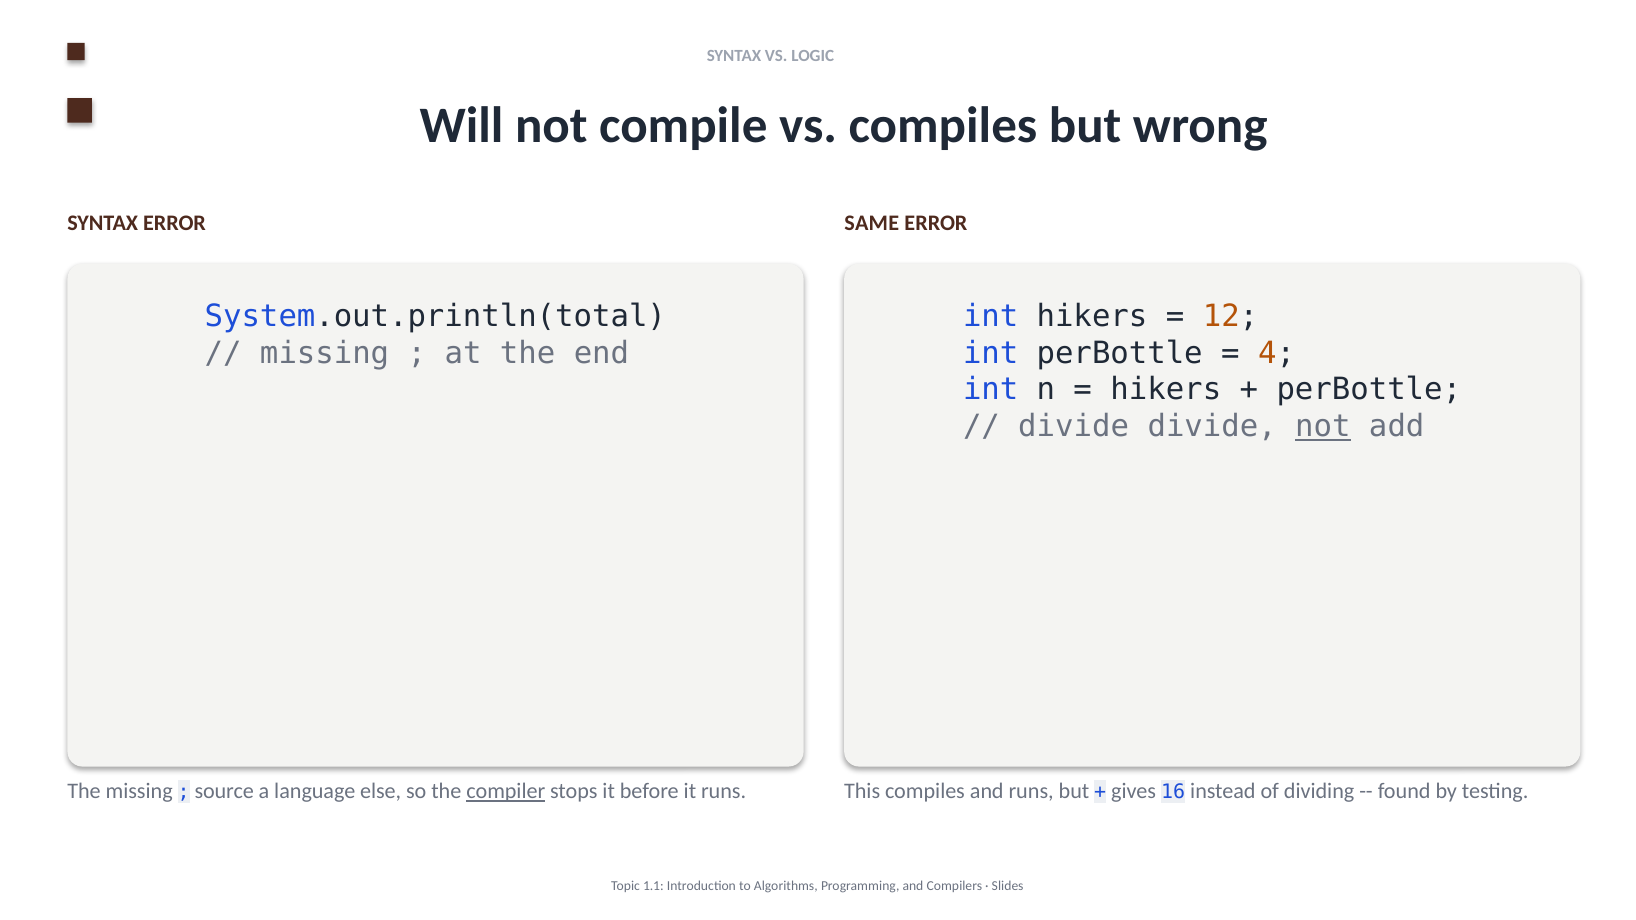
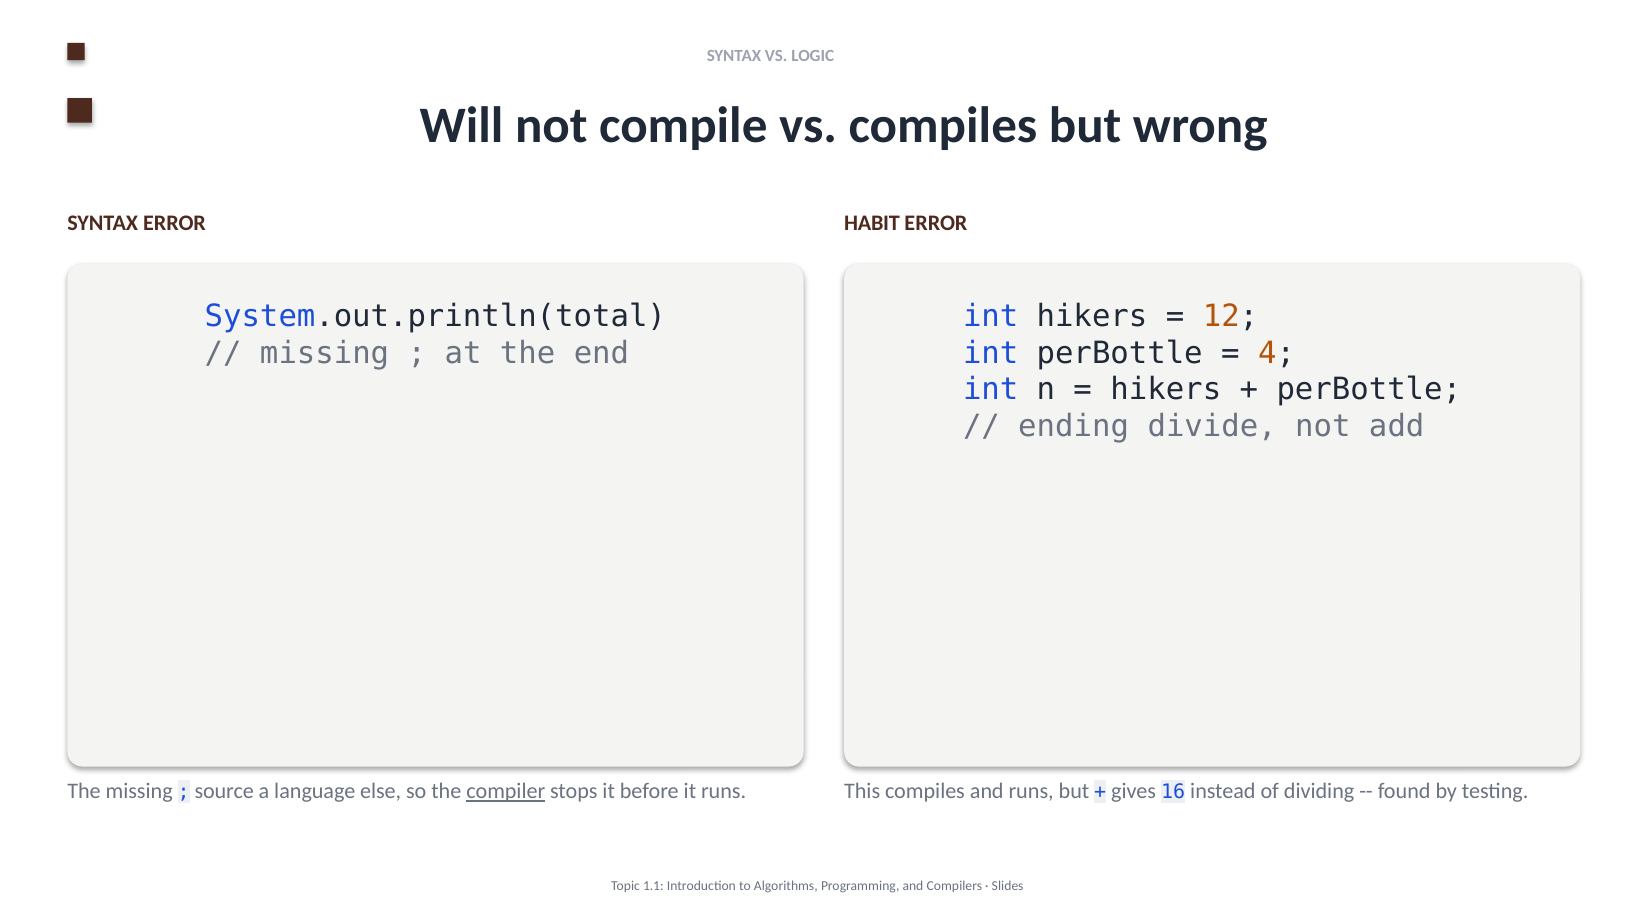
SAME: SAME -> HABIT (872, 223)
divide: divide -> ending (1074, 427)
not underline: present -> none (1323, 427)
